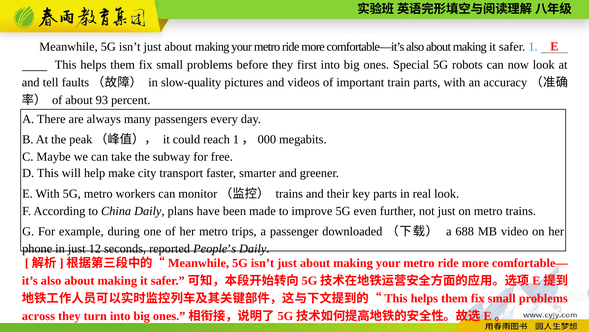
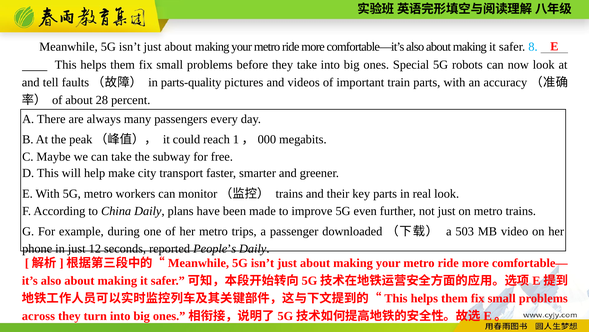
1: 1 -> 8 (533, 47)
they first: first -> take (307, 65)
slow-quality: slow-quality -> parts-quality (191, 82)
93: 93 -> 28 (102, 100)
688: 688 -> 503 (465, 231)
